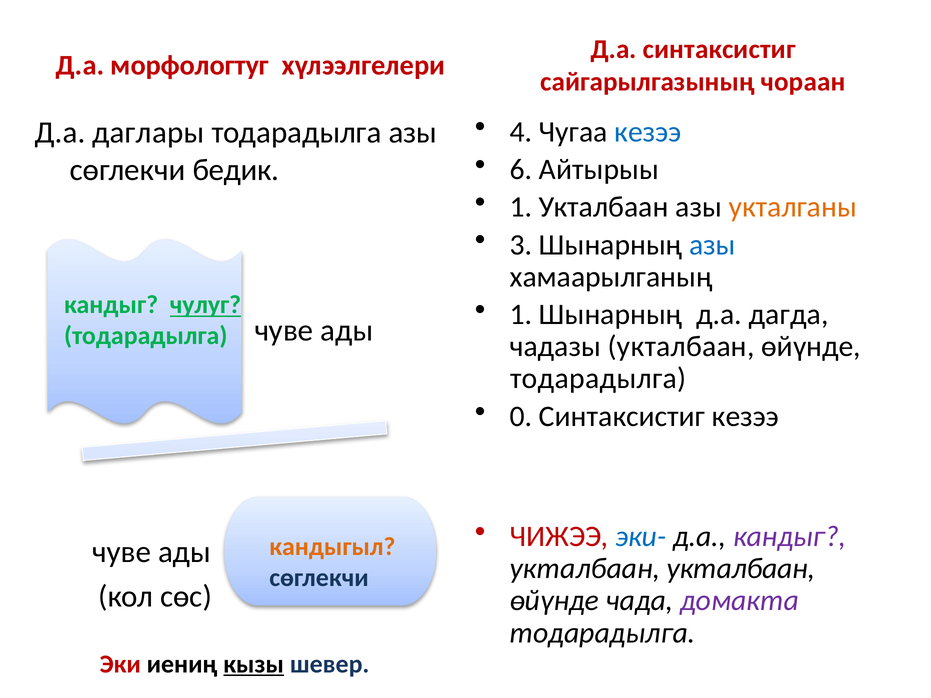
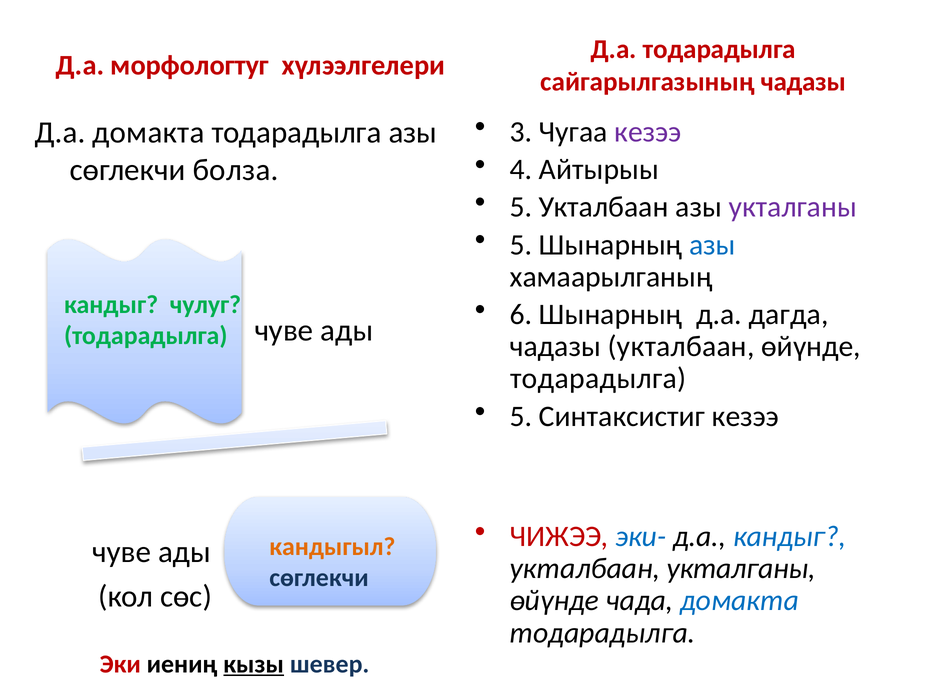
Д.а синтаксистиг: синтаксистиг -> тодарадылга (719, 49)
сайгарылгазының чораан: чораан -> чадазы (803, 82)
4: 4 -> 3 (521, 132)
кезээ colour: blue -> purple (648, 132)
Д.а даглары: даглары -> домакта (148, 133)
6: 6 -> 4 (521, 169)
бедик: бедик -> болза (236, 170)
1: 1 -> 5 (521, 207)
укталганы colour: orange -> purple (793, 207)
3: 3 -> 5 (521, 245)
чулуг underline: present -> none (205, 305)
1: 1 -> 6 (521, 315)
0: 0 -> 5 (521, 416)
кандыг colour: purple -> blue (790, 537)
укталбаан укталбаан: укталбаан -> укталганы (741, 569)
домакта colour: purple -> blue (740, 601)
